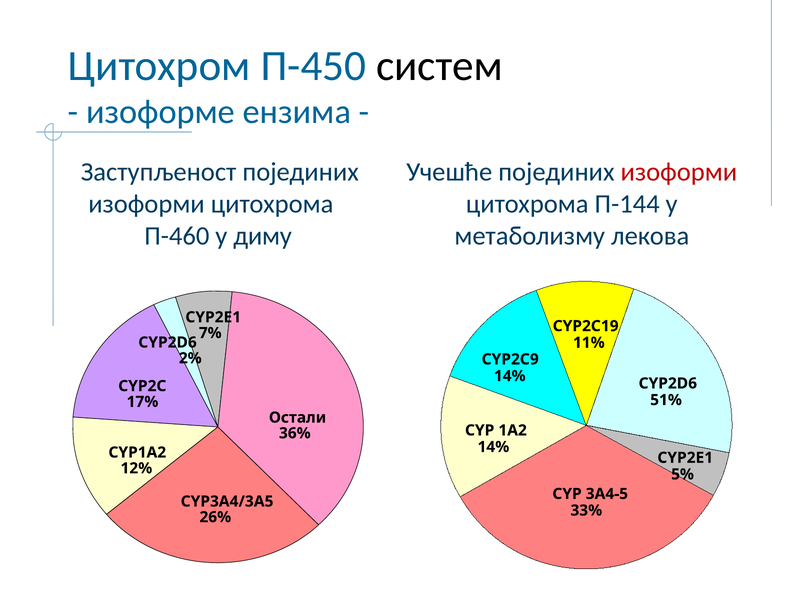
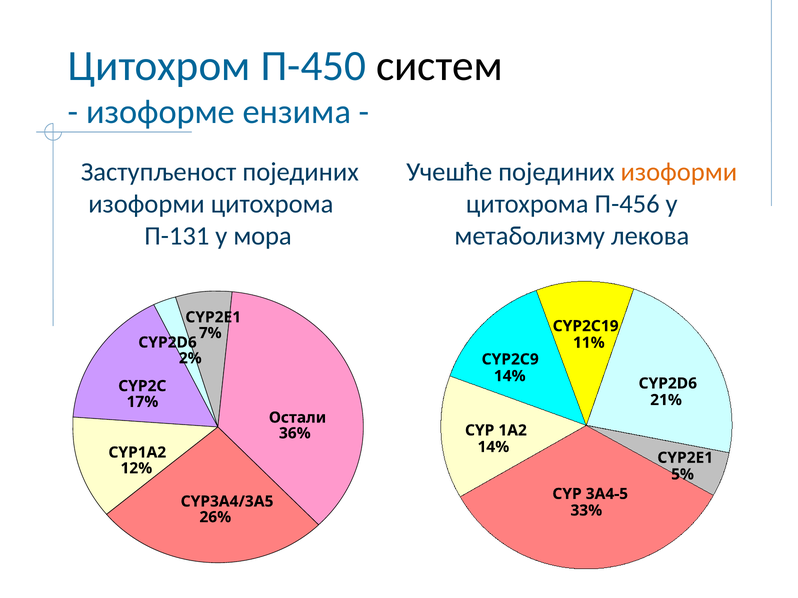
изоформи colour: red -> orange (679, 172)
П-144: П-144 -> П-456 (627, 204)
П-460: П-460 -> П-131 (177, 236)
диму: диму -> мора (263, 236)
51%: 51% -> 21% (666, 400)
